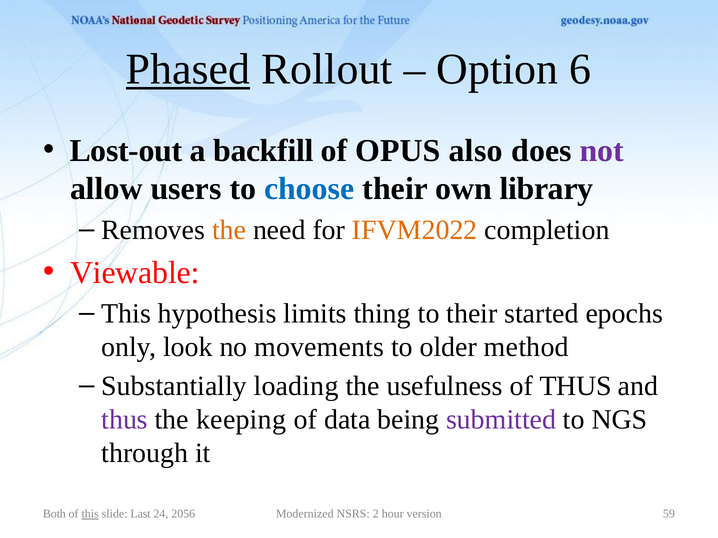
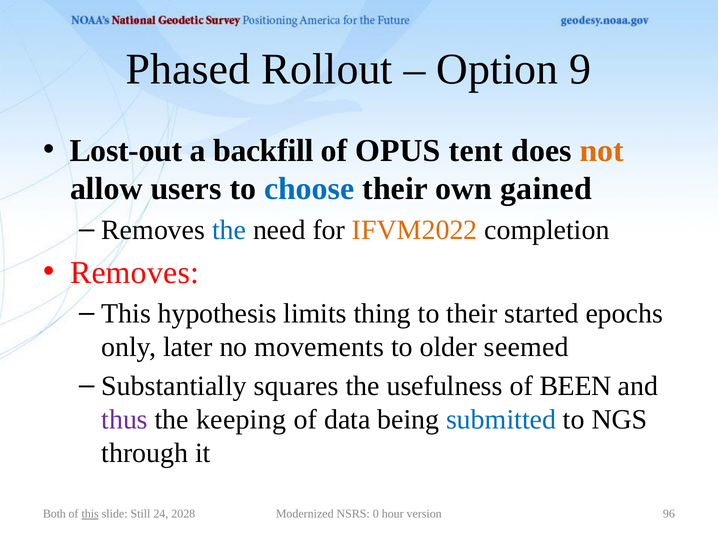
Phased underline: present -> none (188, 70)
6: 6 -> 9 (580, 70)
also: also -> tent (476, 151)
not colour: purple -> orange (602, 151)
library: library -> gained (546, 189)
the colour: orange -> blue (229, 230)
Viewable: Viewable -> Removes (135, 273)
look: look -> later (188, 347)
method: method -> seemed (526, 347)
loading: loading -> squares (296, 387)
of THUS: THUS -> BEEN (576, 387)
submitted colour: purple -> blue (501, 420)
Last: Last -> Still (141, 514)
2056: 2056 -> 2028 (183, 514)
2: 2 -> 0 (376, 514)
59: 59 -> 96 (669, 514)
